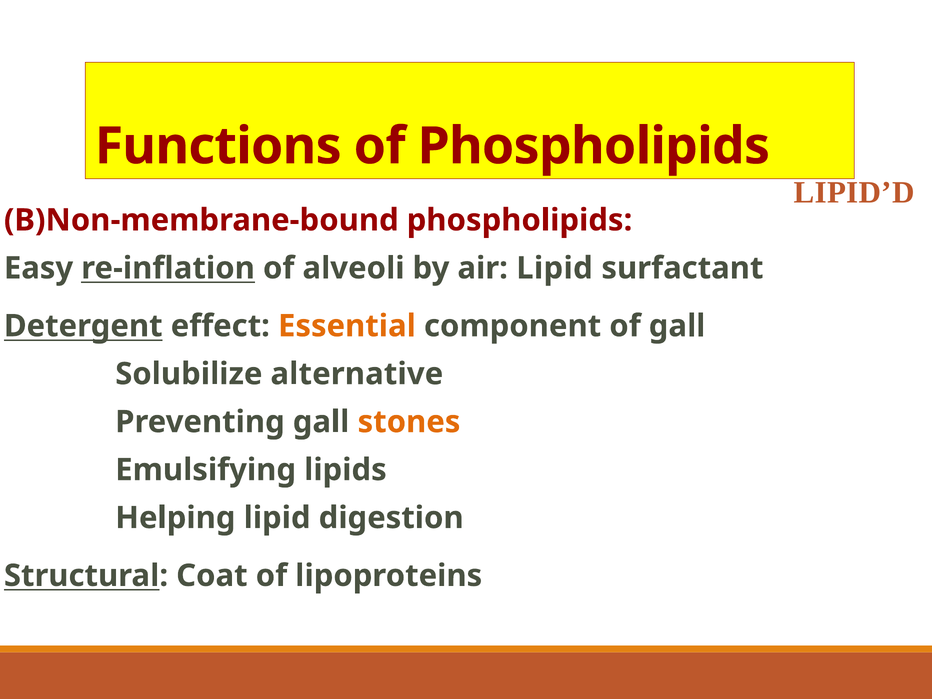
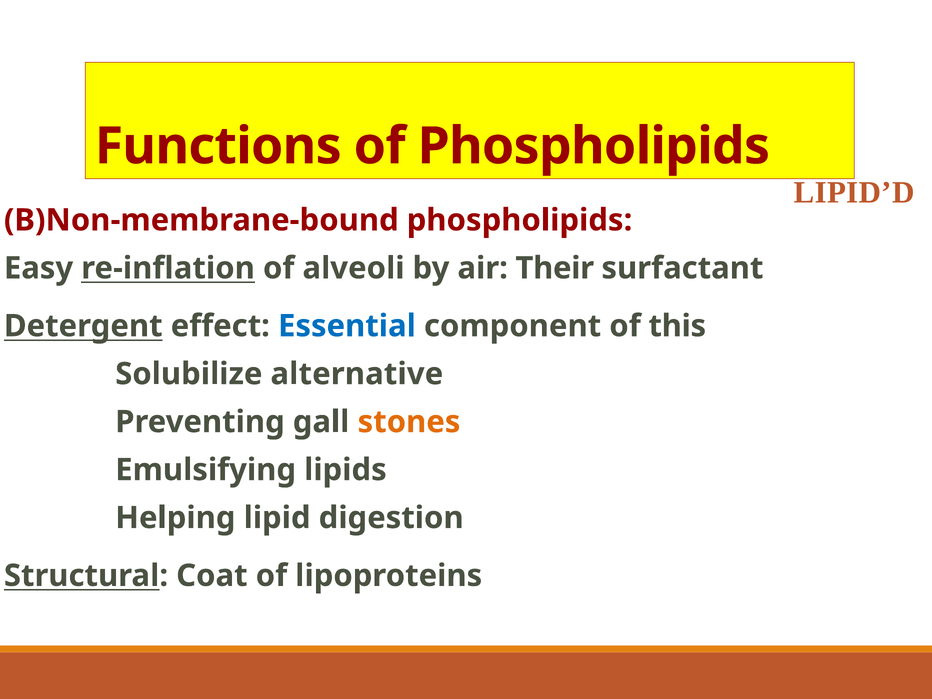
air Lipid: Lipid -> Their (555, 268)
Essential colour: orange -> blue (347, 326)
of gall: gall -> this (677, 326)
